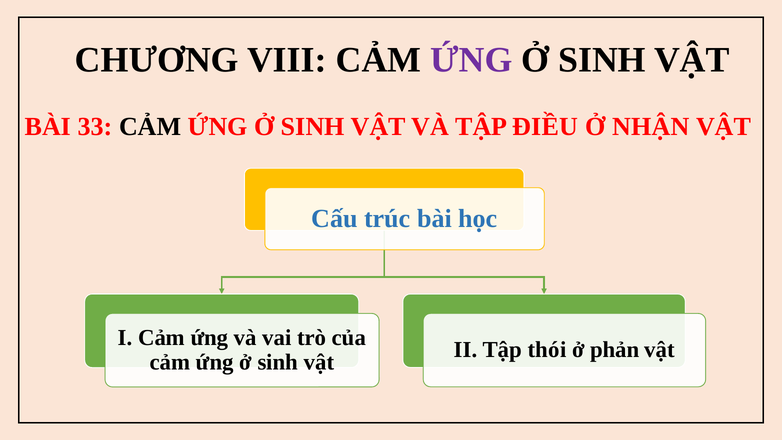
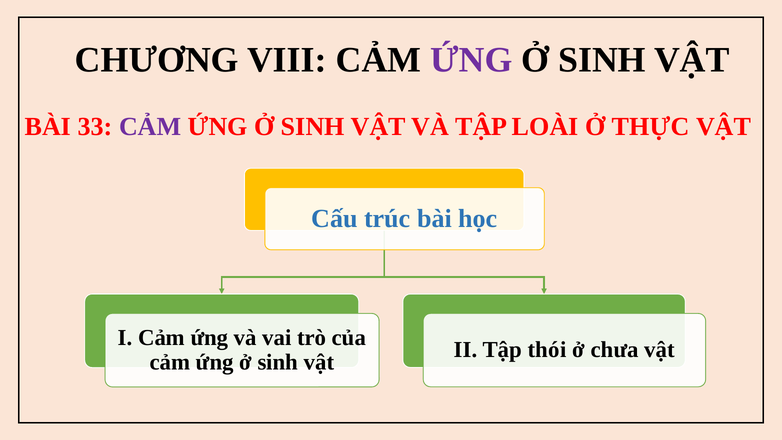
CẢM colour: black -> purple (150, 126)
ĐIỀU: ĐIỀU -> LOÀI (545, 126)
NHẬN: NHẬN -> THỰC (651, 126)
phản: phản -> chưa (615, 350)
